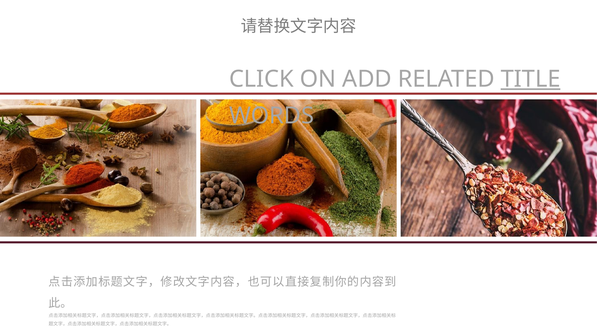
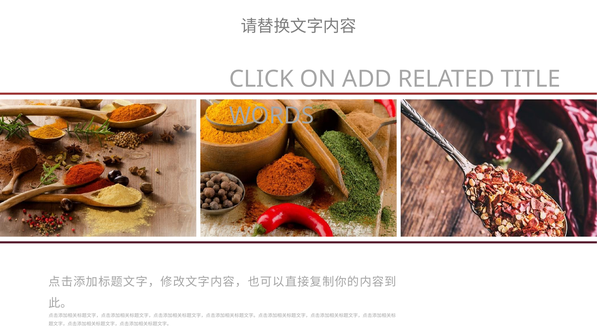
TITLE underline: present -> none (531, 79)
